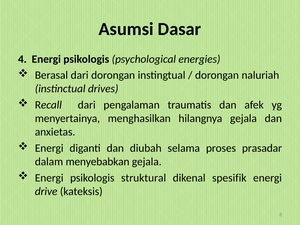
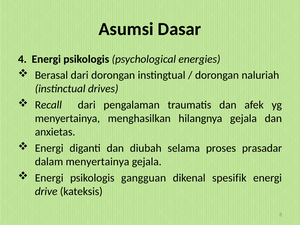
dalam menyebabkan: menyebabkan -> menyertainya (97, 162)
struktural: struktural -> gangguan (144, 178)
